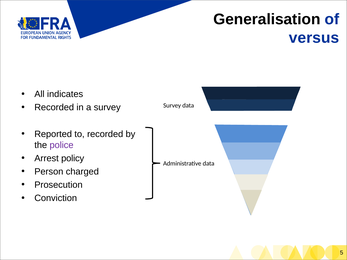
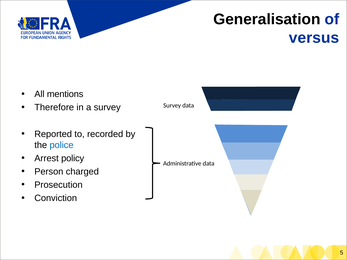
indicates: indicates -> mentions (65, 94)
Recorded: Recorded -> Therefore (54, 108)
police colour: purple -> blue (62, 145)
